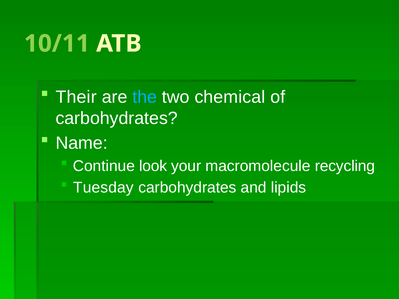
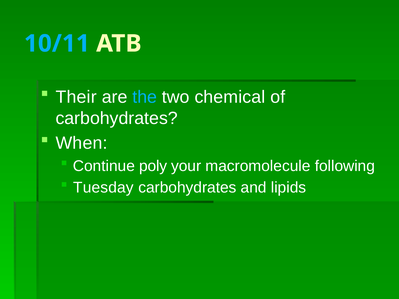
10/11 colour: light green -> light blue (57, 44)
Name: Name -> When (82, 143)
look: look -> poly (153, 166)
recycling: recycling -> following (345, 166)
